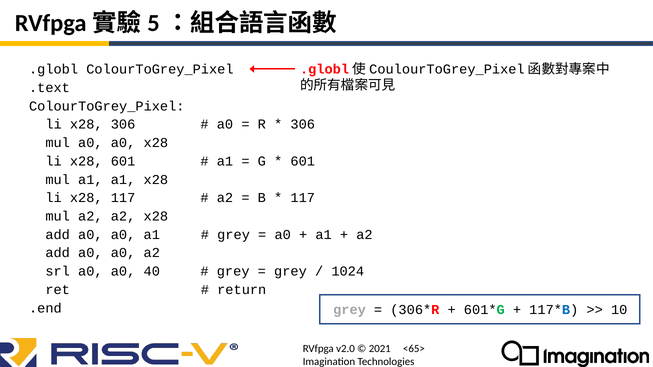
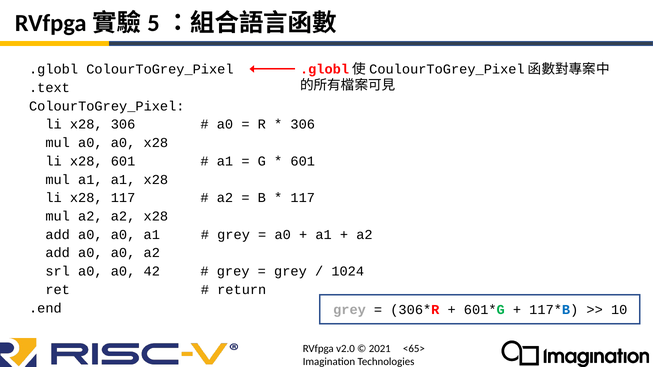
40: 40 -> 42 (152, 272)
